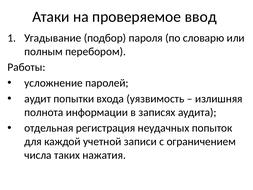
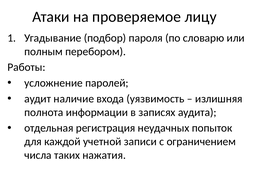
ввод: ввод -> лицу (201, 17)
попытки: попытки -> наличие (74, 99)
